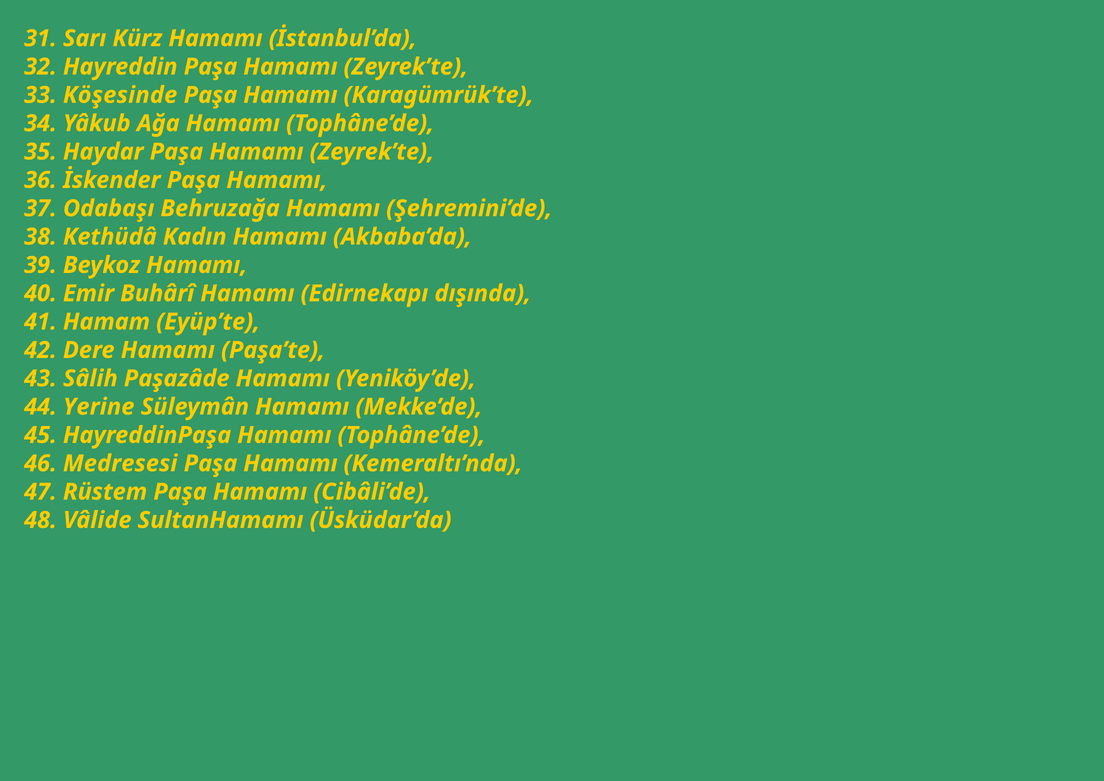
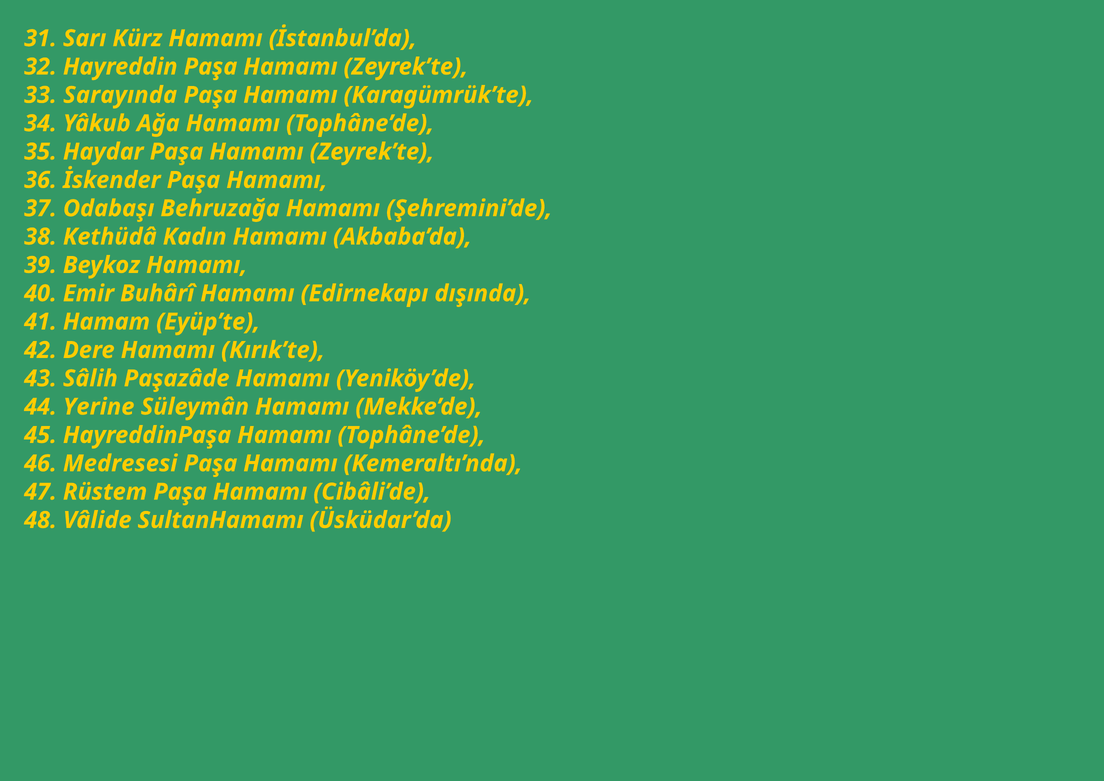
Köşesinde: Köşesinde -> Sarayında (120, 95)
Paşa’te: Paşa’te -> Kırık’te (273, 350)
